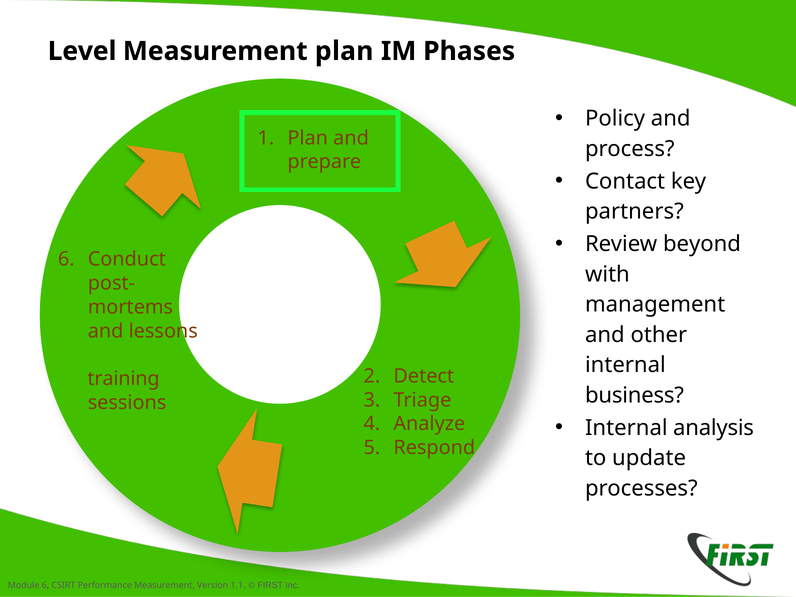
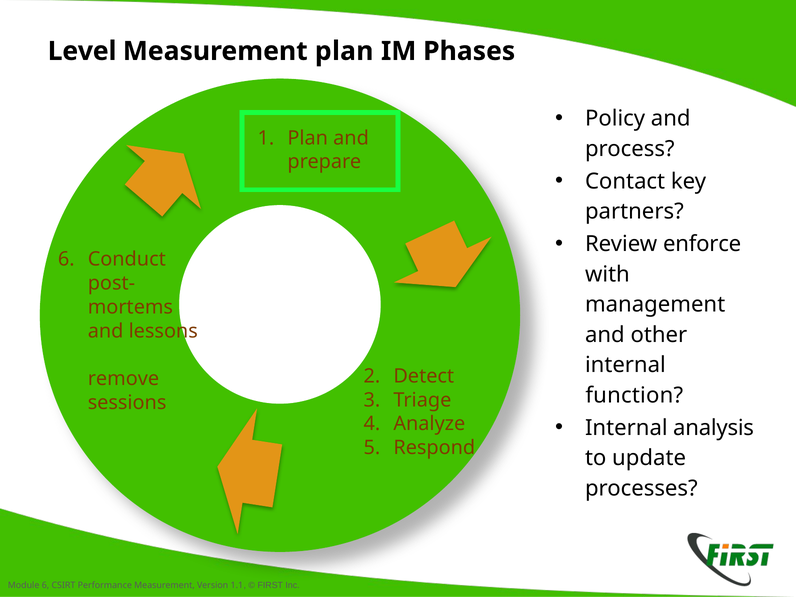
beyond: beyond -> enforce (702, 244)
training: training -> remove (123, 379)
business: business -> function (634, 395)
